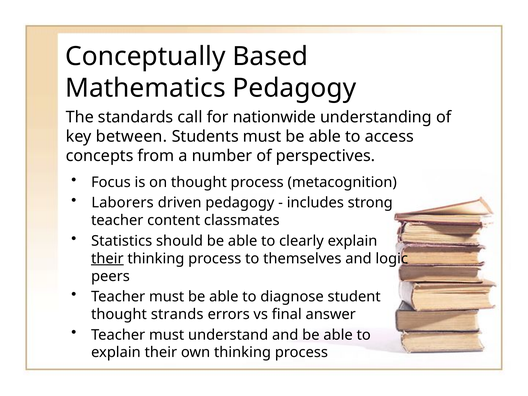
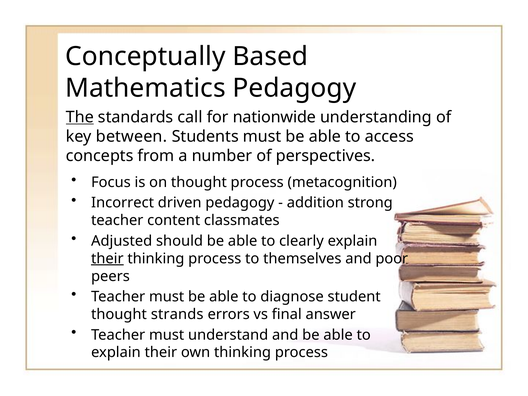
The underline: none -> present (80, 117)
Laborers: Laborers -> Incorrect (123, 203)
includes: includes -> addition (315, 203)
Statistics: Statistics -> Adjusted (122, 241)
logic: logic -> poor (392, 259)
